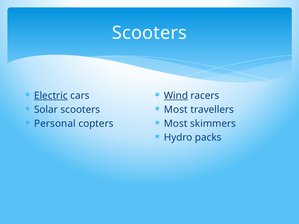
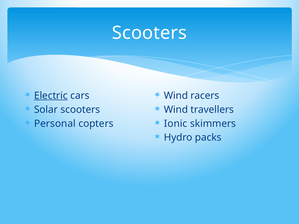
Wind underline: present -> none (176, 96)
Most: Most -> Wind (176, 110)
Most: Most -> Ionic (176, 124)
